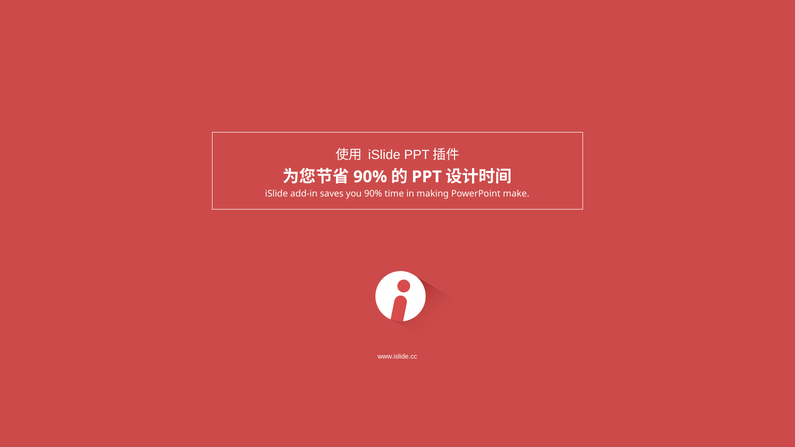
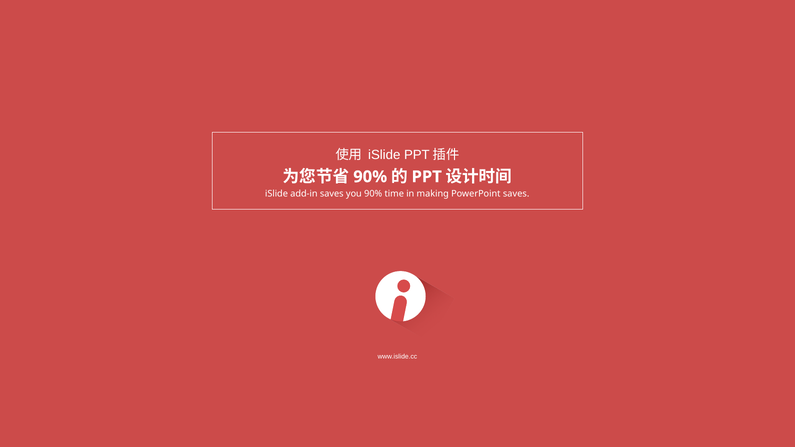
PowerPoint make: make -> saves (516, 194)
